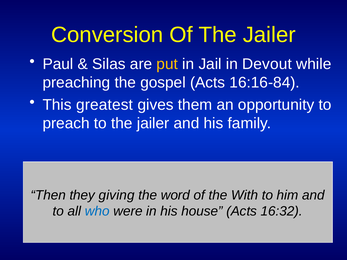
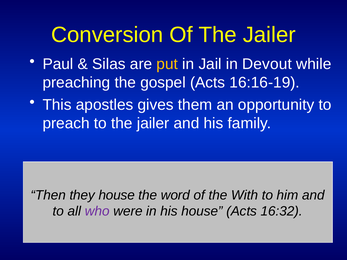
16:16-84: 16:16-84 -> 16:16-19 (265, 83)
greatest: greatest -> apostles (105, 105)
they giving: giving -> house (117, 195)
who colour: blue -> purple (97, 211)
